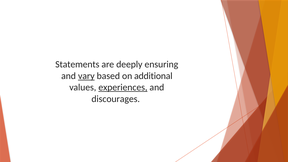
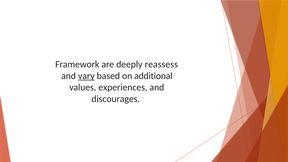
Statements: Statements -> Framework (77, 64)
ensuring: ensuring -> reassess (161, 64)
experiences underline: present -> none (123, 87)
